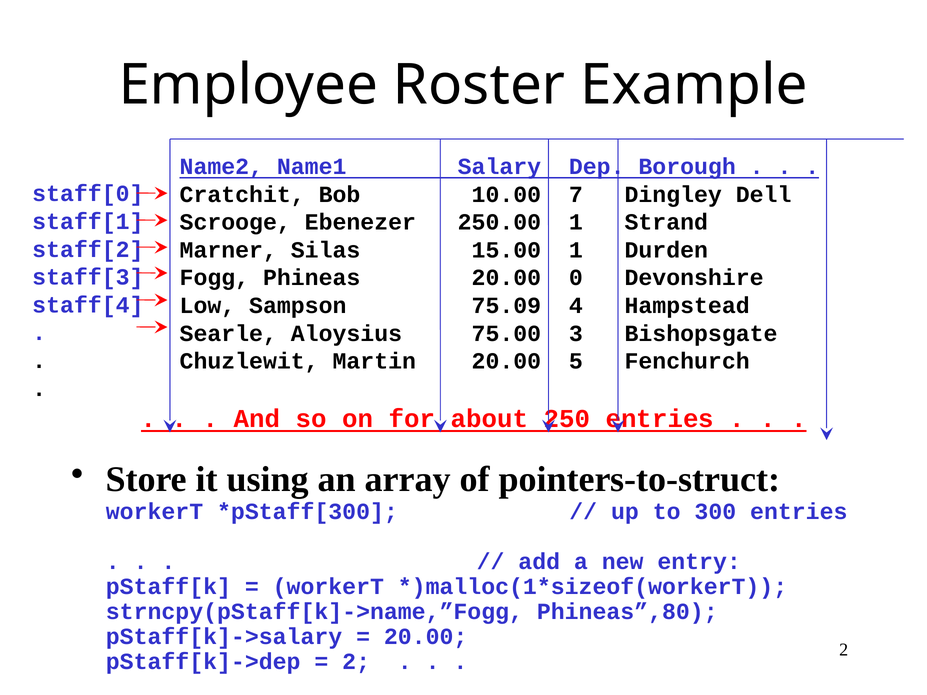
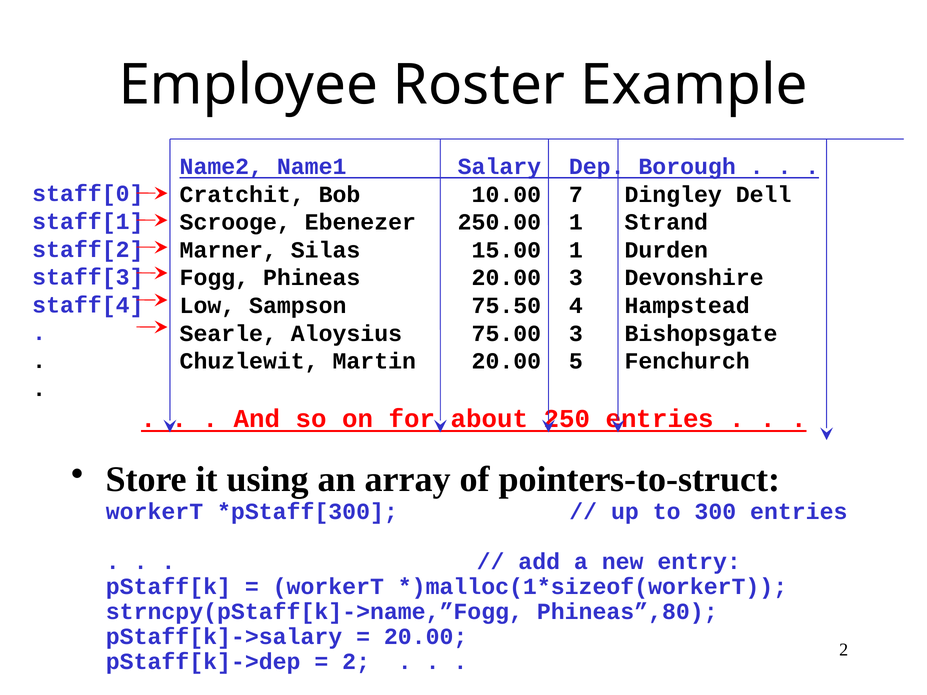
20.00 0: 0 -> 3 (576, 278)
75.09: 75.09 -> 75.50 (506, 306)
